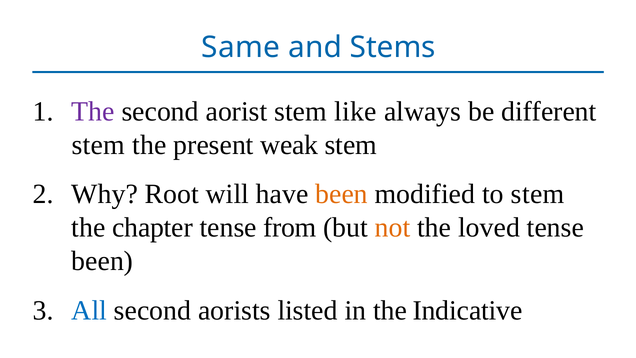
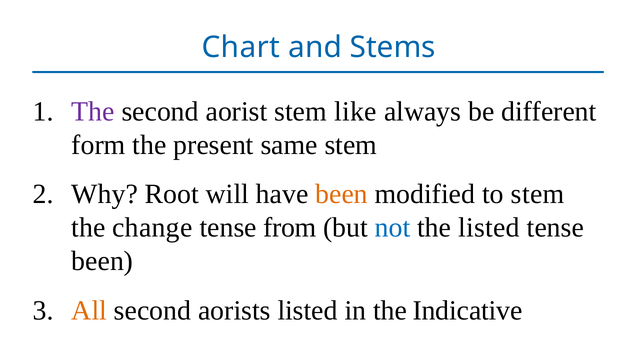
Same: Same -> Chart (241, 47)
stem: stem -> form (98, 145)
weak: weak -> same (289, 145)
chapter: chapter -> change (152, 228)
not colour: orange -> blue (393, 228)
the loved: loved -> listed (489, 228)
All colour: blue -> orange (89, 310)
